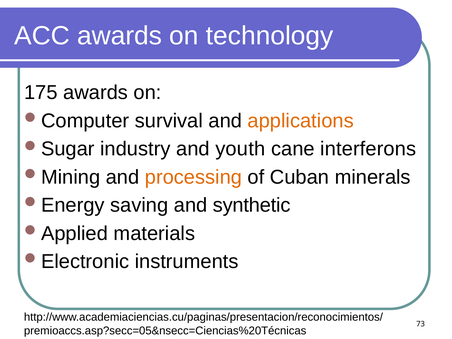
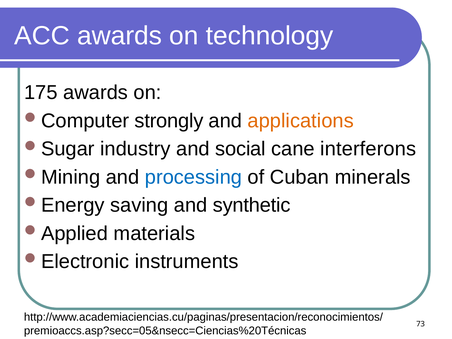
survival: survival -> strongly (169, 121)
youth: youth -> social (241, 149)
processing colour: orange -> blue (193, 177)
